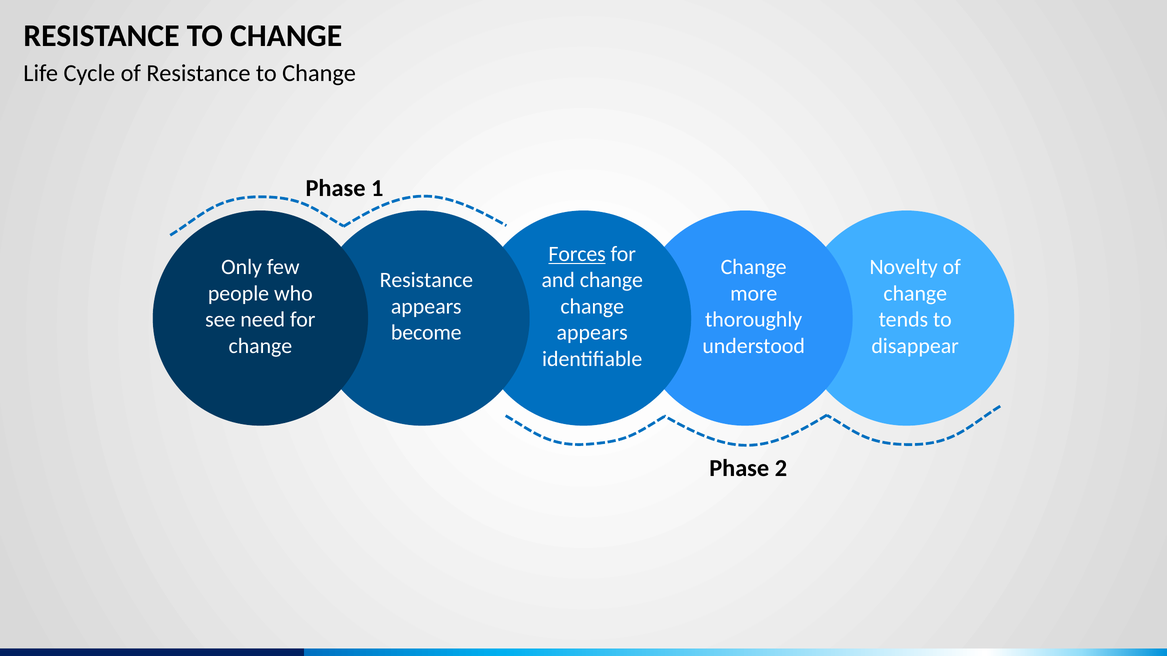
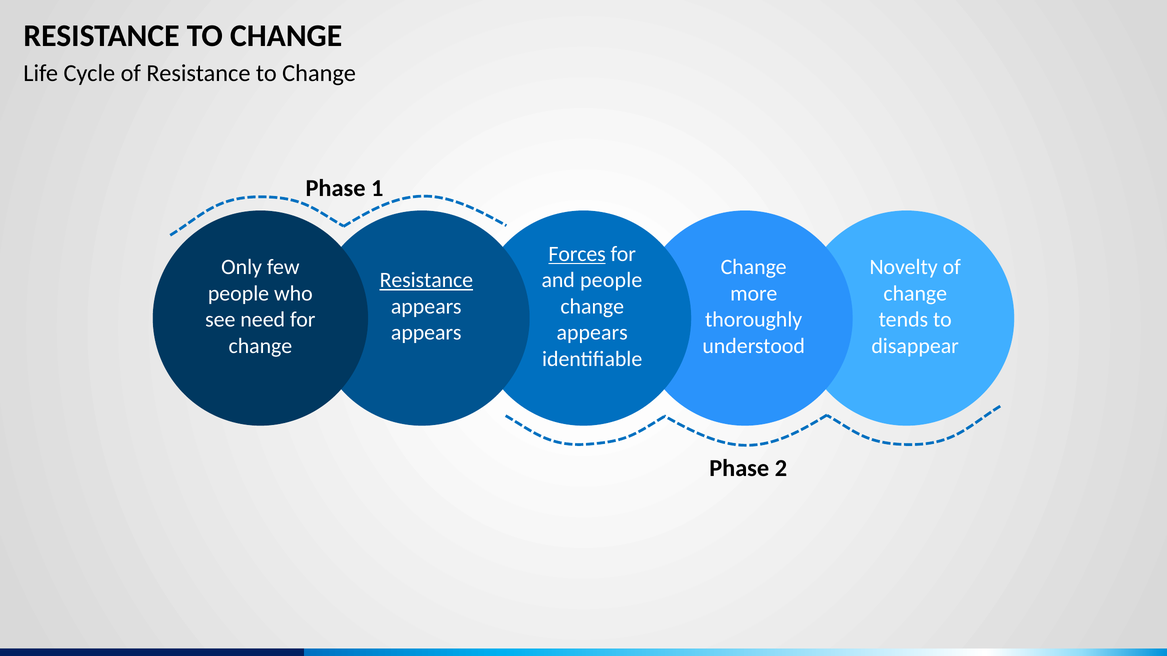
Resistance underline: none -> present (426, 280)
and change: change -> people (611, 280)
become: become -> appears (426, 333)
